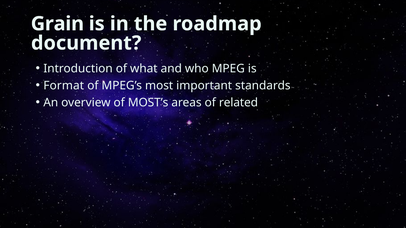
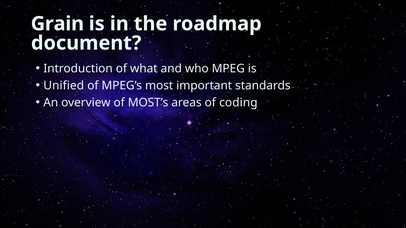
Format: Format -> Unified (64, 86)
related: related -> coding (238, 103)
